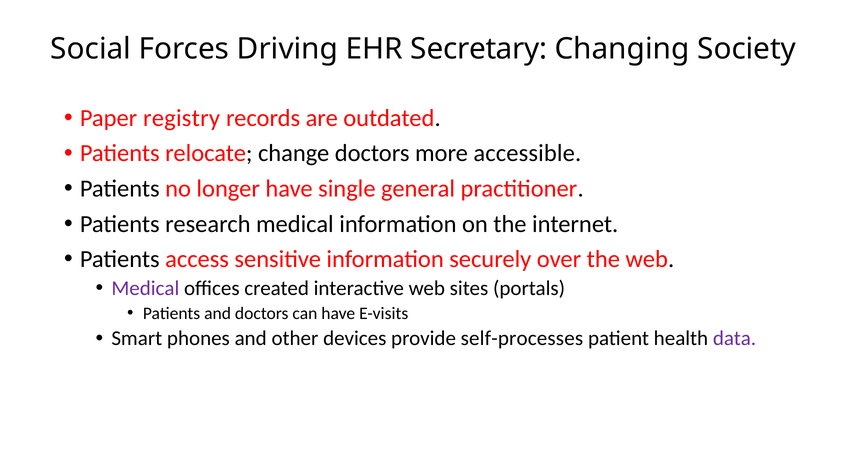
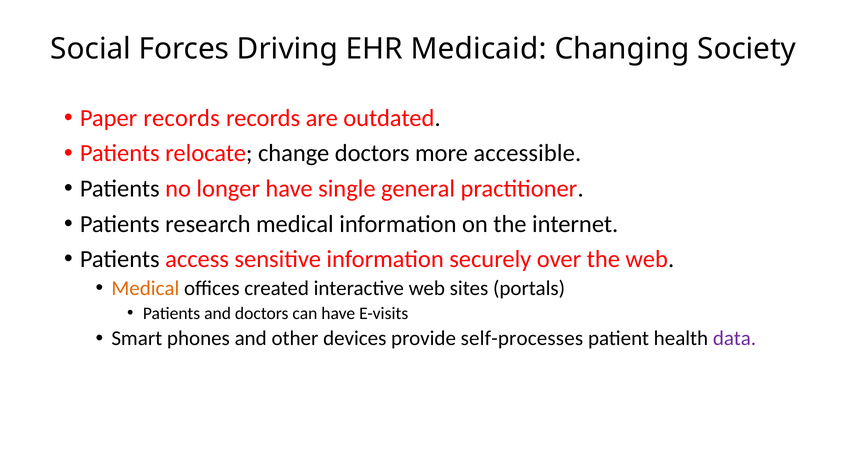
Secretary: Secretary -> Medicaid (479, 49)
Paper registry: registry -> records (182, 118)
Medical colour: purple -> orange (145, 288)
